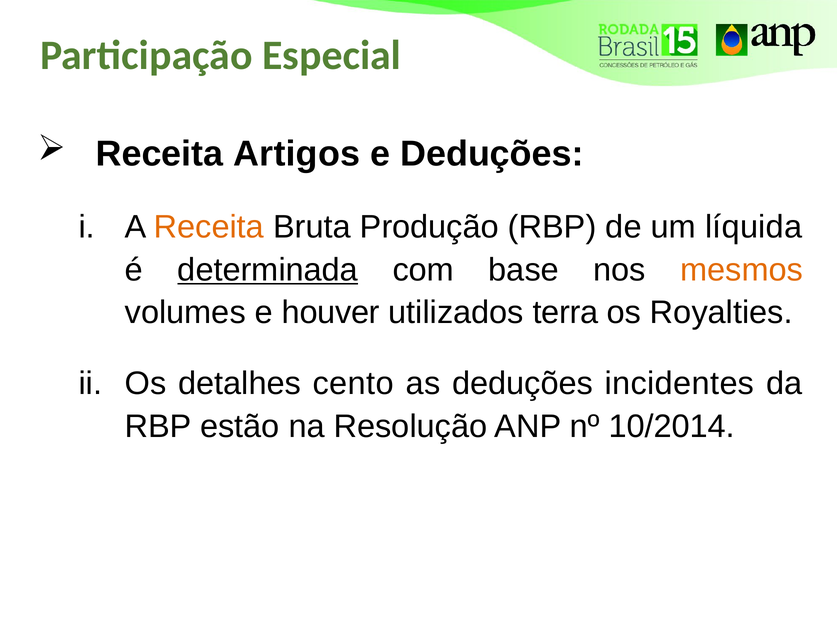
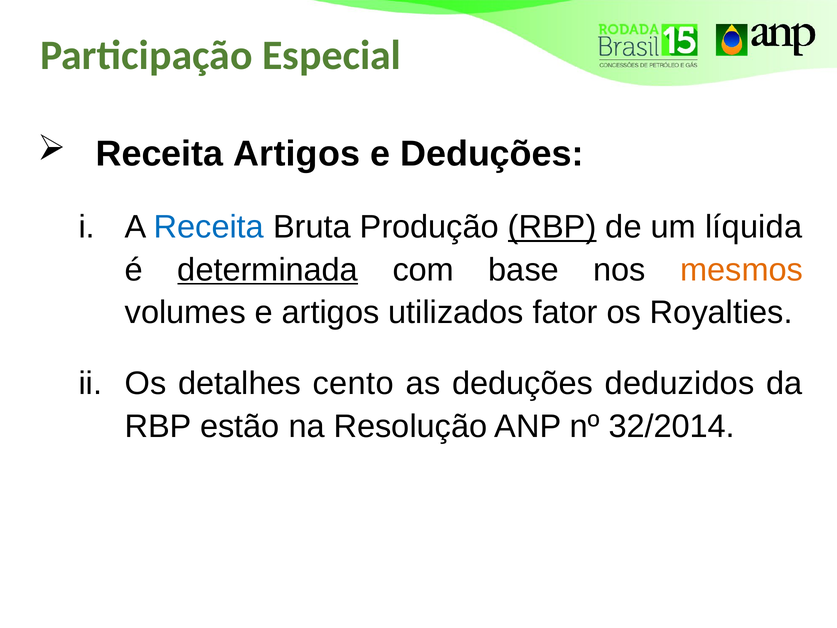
Receita colour: orange -> blue (209, 227)
RBP underline: none -> present (552, 227)
e houver: houver -> artigos (331, 313)
terra: terra -> fator (565, 313)
incidentes: incidentes -> deduzidos (680, 384)
10/2014: 10/2014 -> 32/2014 (672, 426)
